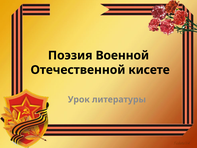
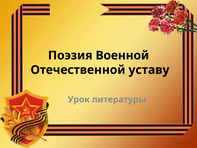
кисете: кисете -> уставу (149, 70)
